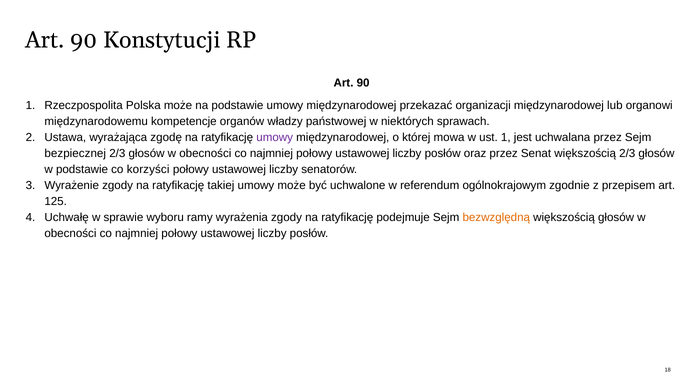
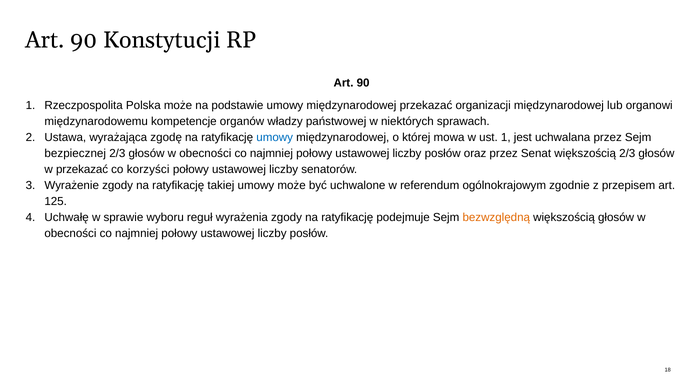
umowy colour: purple -> blue (275, 138)
w podstawie: podstawie -> przekazać (82, 170)
ramy: ramy -> reguł (200, 218)
